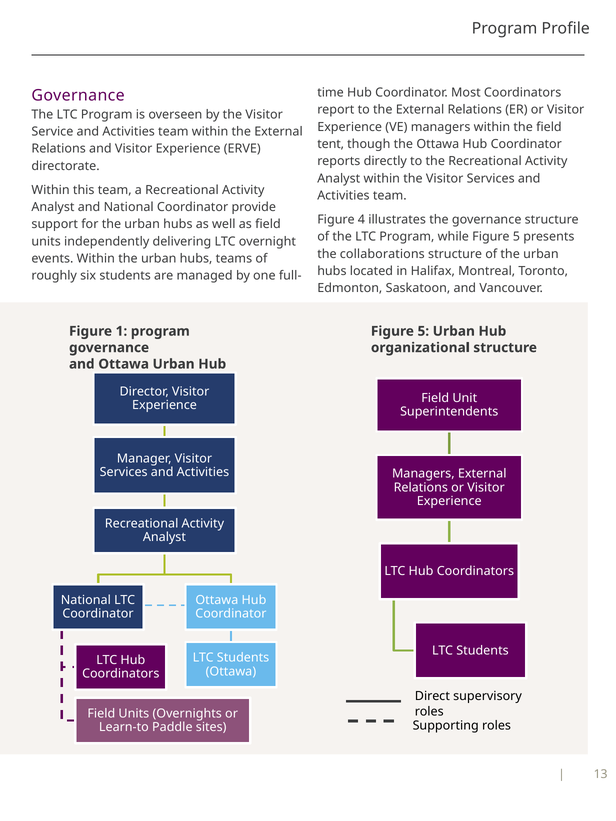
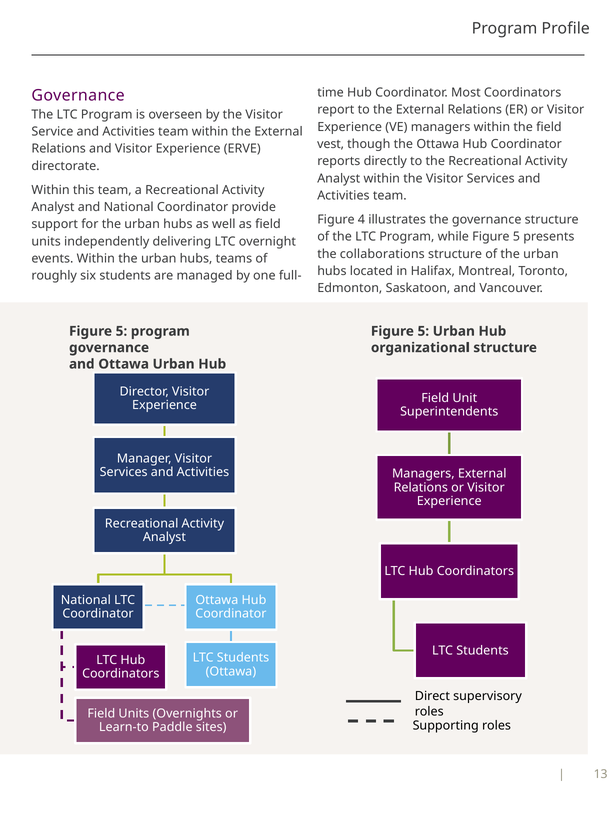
tent: tent -> vest (331, 144)
1: 1 -> 5 (121, 331)
